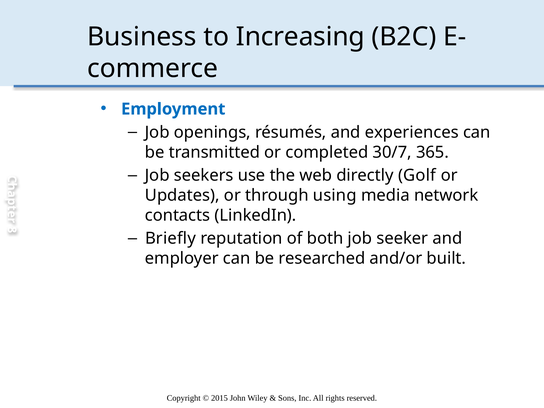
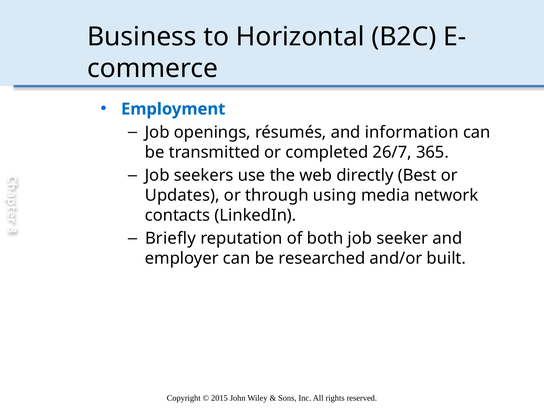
Increasing: Increasing -> Horizontal (300, 37)
experiences: experiences -> information (412, 132)
30/7: 30/7 -> 26/7 (392, 152)
Golf: Golf -> Best (417, 175)
